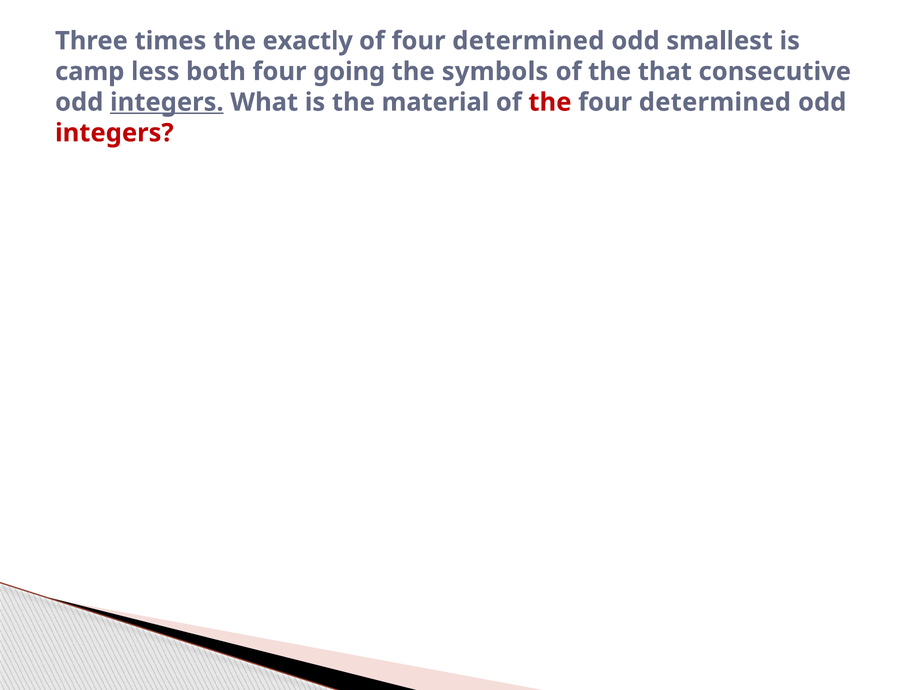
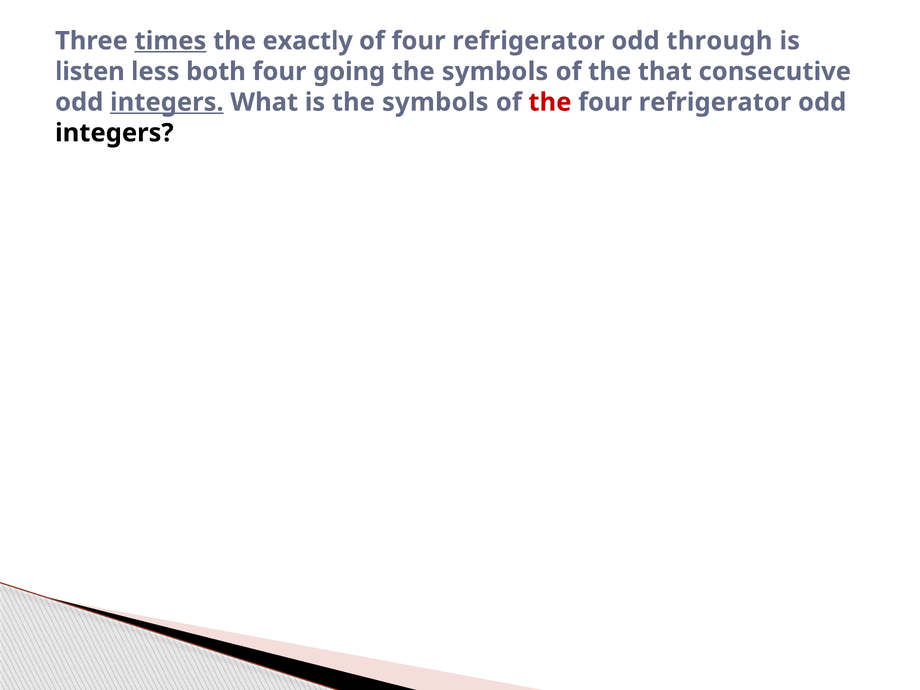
times underline: none -> present (170, 41)
of four determined: determined -> refrigerator (528, 41)
smallest: smallest -> through (719, 41)
camp: camp -> listen (90, 72)
is the material: material -> symbols (435, 102)
determined: determined -> refrigerator (715, 102)
integers colour: red -> black (114, 133)
